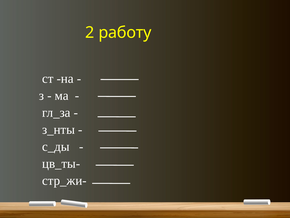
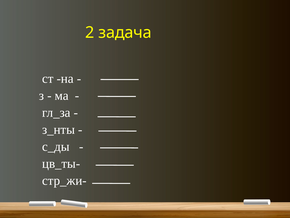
работу: работу -> задача (125, 32)
